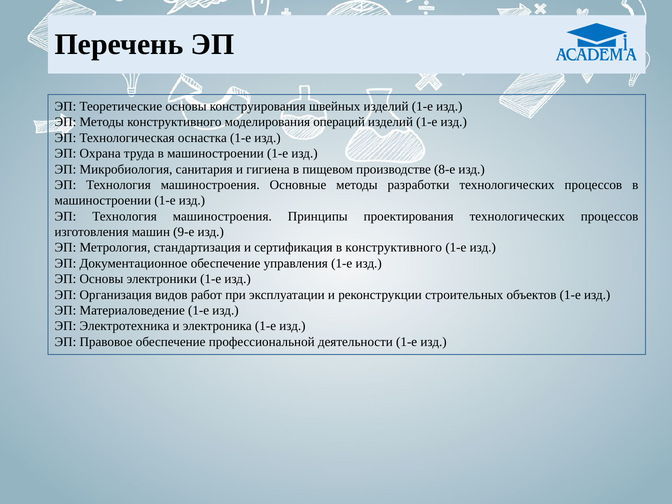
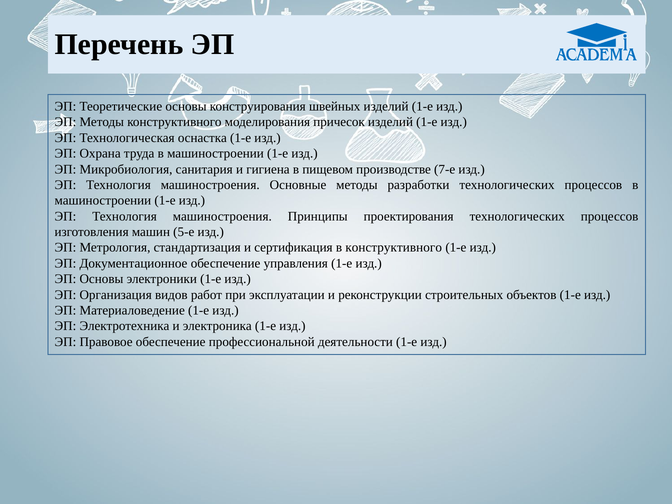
операций: операций -> причесок (339, 122)
8-е: 8-е -> 7-е (445, 169)
9-е: 9-е -> 5-е (184, 232)
